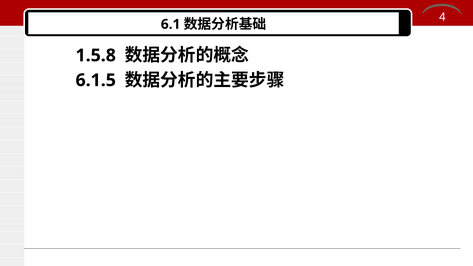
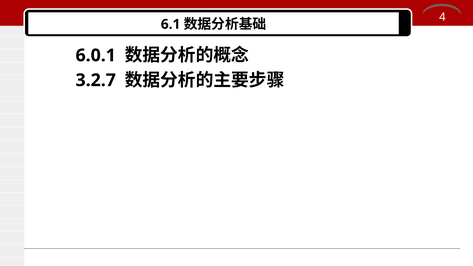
1.5.8: 1.5.8 -> 6.0.1 (96, 55)
6.1.5: 6.1.5 -> 3.2.7 (96, 80)
